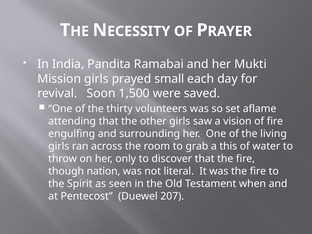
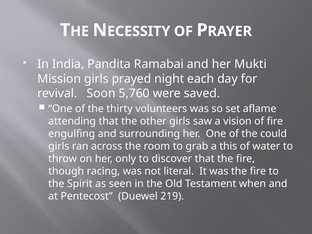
small: small -> night (169, 79)
1,500: 1,500 -> 5,760 (134, 93)
living: living -> could (274, 134)
nation: nation -> racing (103, 171)
207: 207 -> 219 (172, 196)
